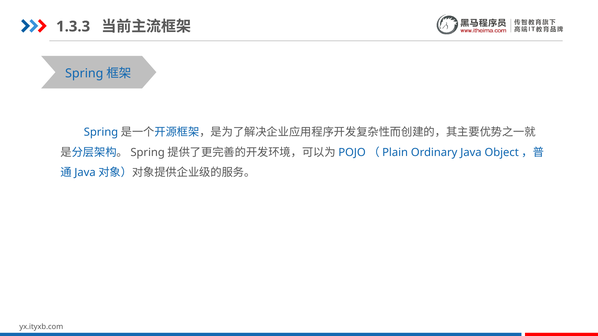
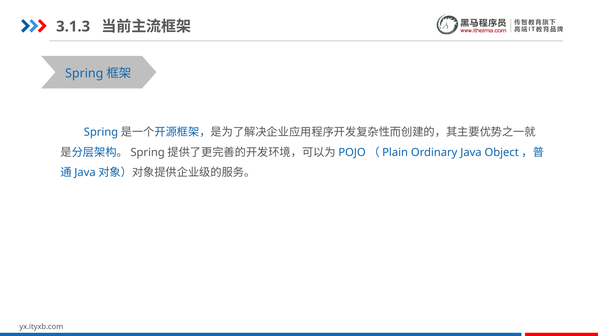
1.3.3: 1.3.3 -> 3.1.3 (73, 27)
